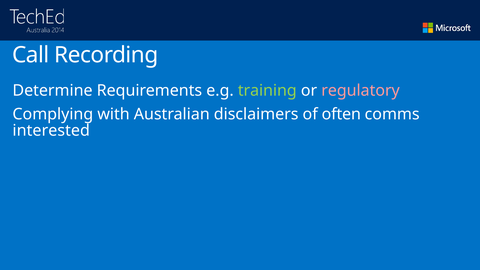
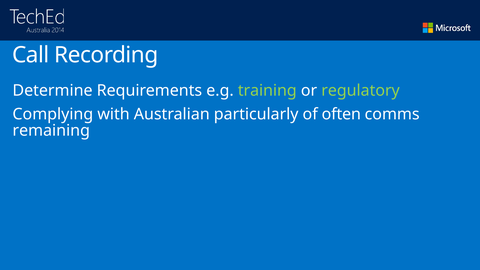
regulatory colour: pink -> light green (361, 91)
disclaimers: disclaimers -> particularly (256, 114)
interested: interested -> remaining (51, 131)
